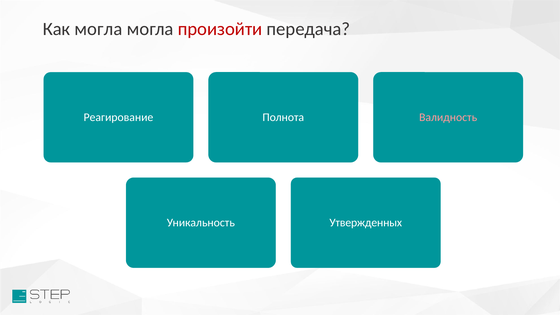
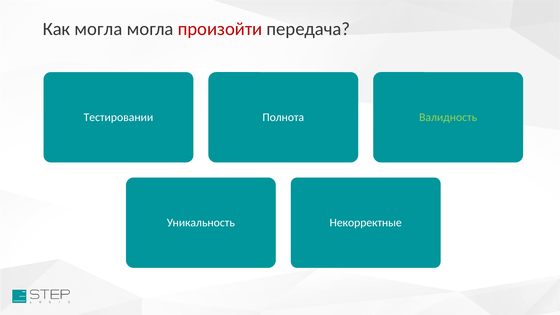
Реагирование: Реагирование -> Тестировании (118, 117)
Валидность colour: pink -> light green (448, 117)
Утвержденных: Утвержденных -> Некорректные (366, 223)
